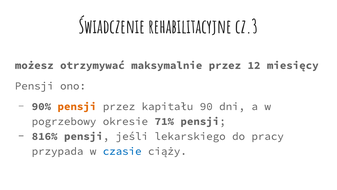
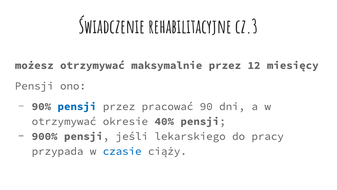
pensji colour: orange -> blue (77, 106)
kapitału: kapitału -> pracować (167, 106)
pogrzebowy: pogrzebowy -> otrzymywać (64, 121)
71%: 71% -> 40% (164, 121)
816%: 816% -> 900% (45, 136)
